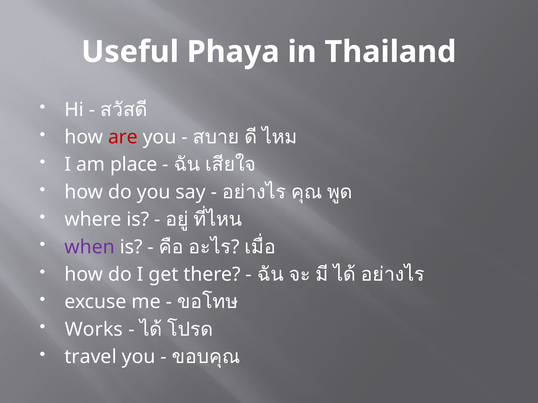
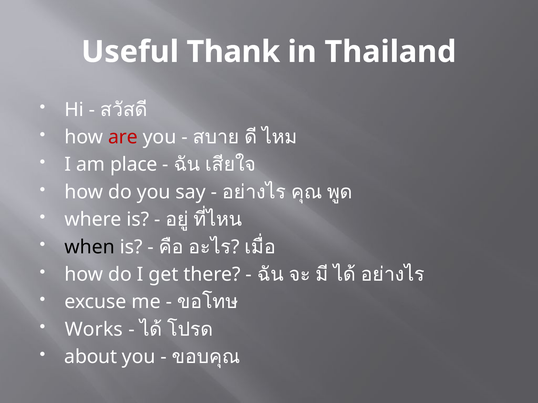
Phaya: Phaya -> Thank (233, 52)
when colour: purple -> black (90, 247)
travel: travel -> about (91, 357)
